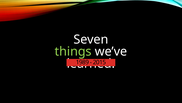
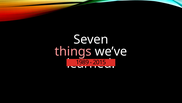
things colour: light green -> pink (73, 51)
